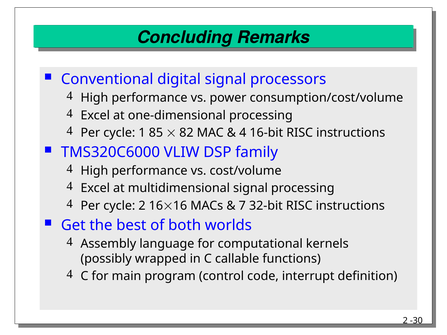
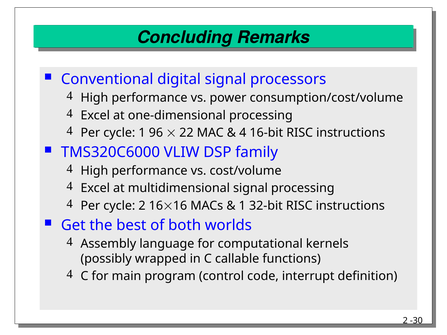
85: 85 -> 96 (156, 133)
82: 82 -> 22 (186, 133)
7: 7 -> 1 (242, 206)
